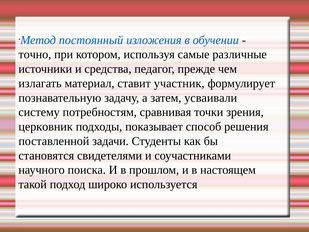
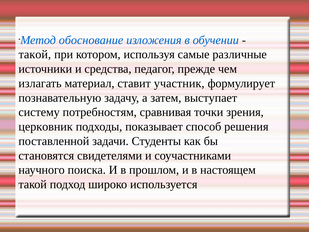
постоянный: постоянный -> обоснование (91, 40)
точно: точно -> такой (35, 54)
усваивали: усваивали -> выступает (211, 98)
